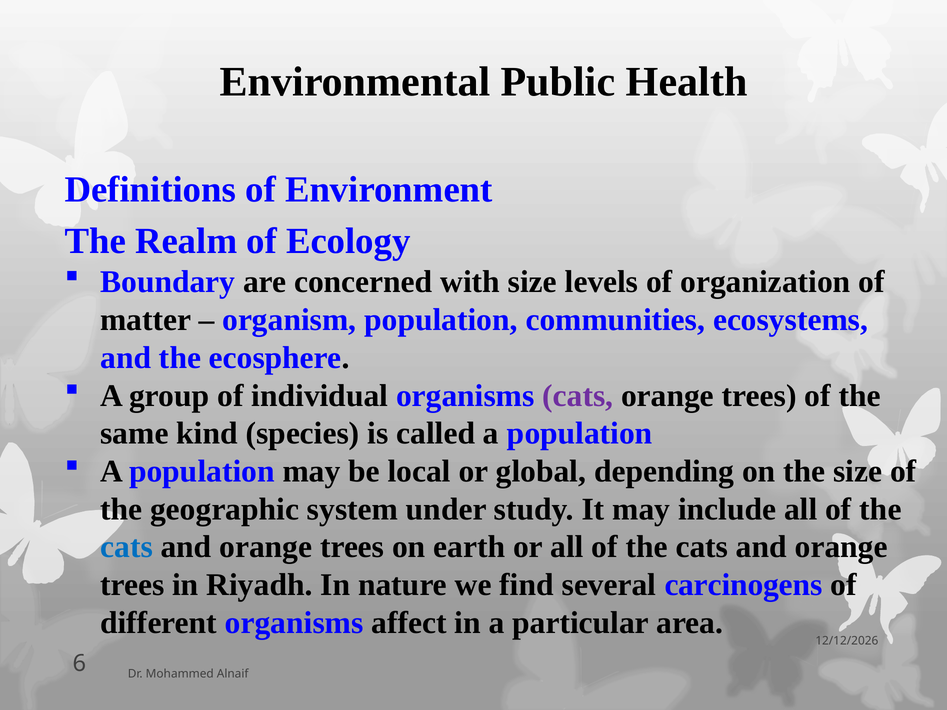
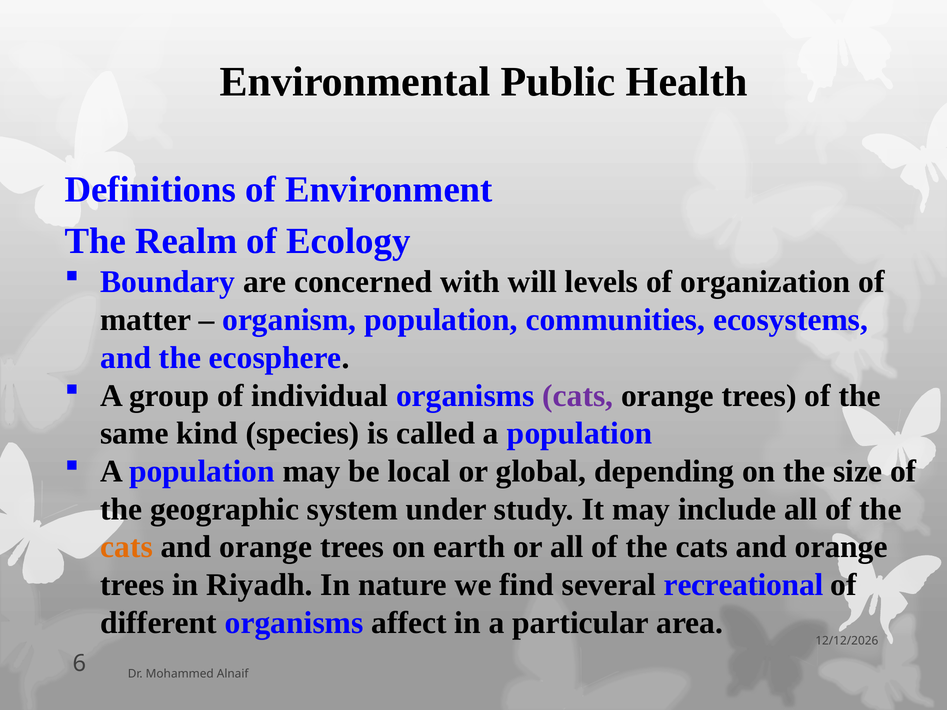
with size: size -> will (532, 282)
cats colour: blue -> orange (127, 547)
carcinogens: carcinogens -> recreational (744, 585)
